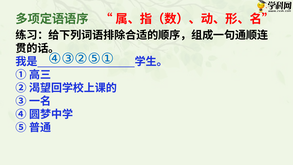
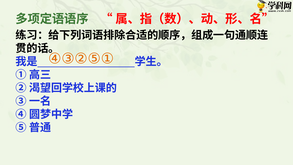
④③②⑤① colour: blue -> orange (81, 59)
